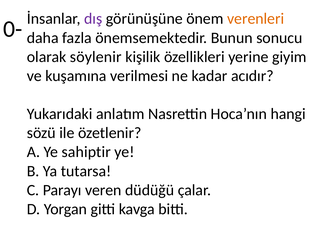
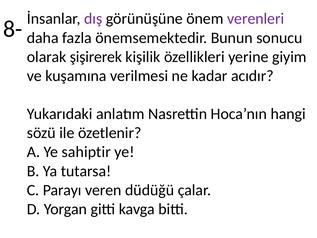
0-: 0- -> 8- (13, 29)
verenleri colour: orange -> purple (256, 19)
söylenir: söylenir -> şişirerek (96, 57)
